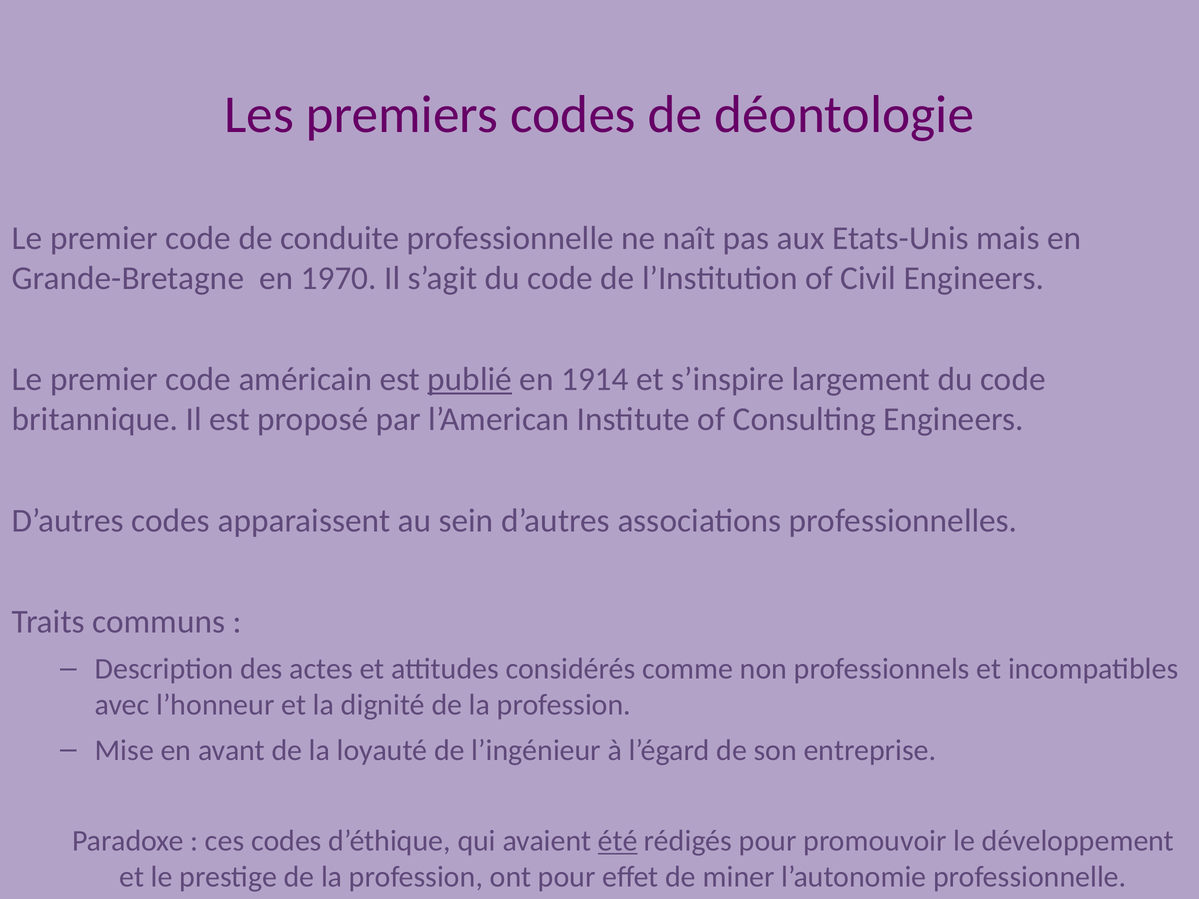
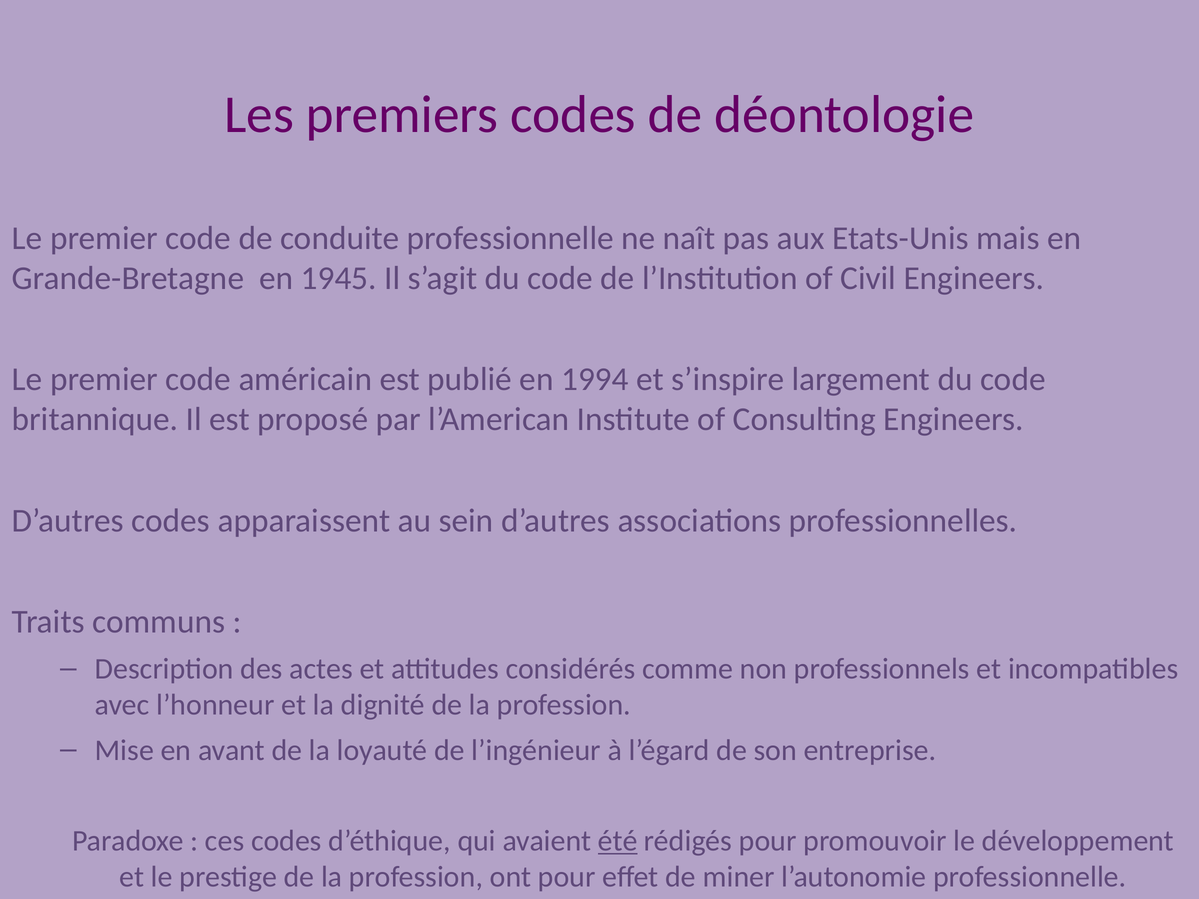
1970: 1970 -> 1945 (339, 278)
publié underline: present -> none (470, 379)
1914: 1914 -> 1994 (595, 379)
